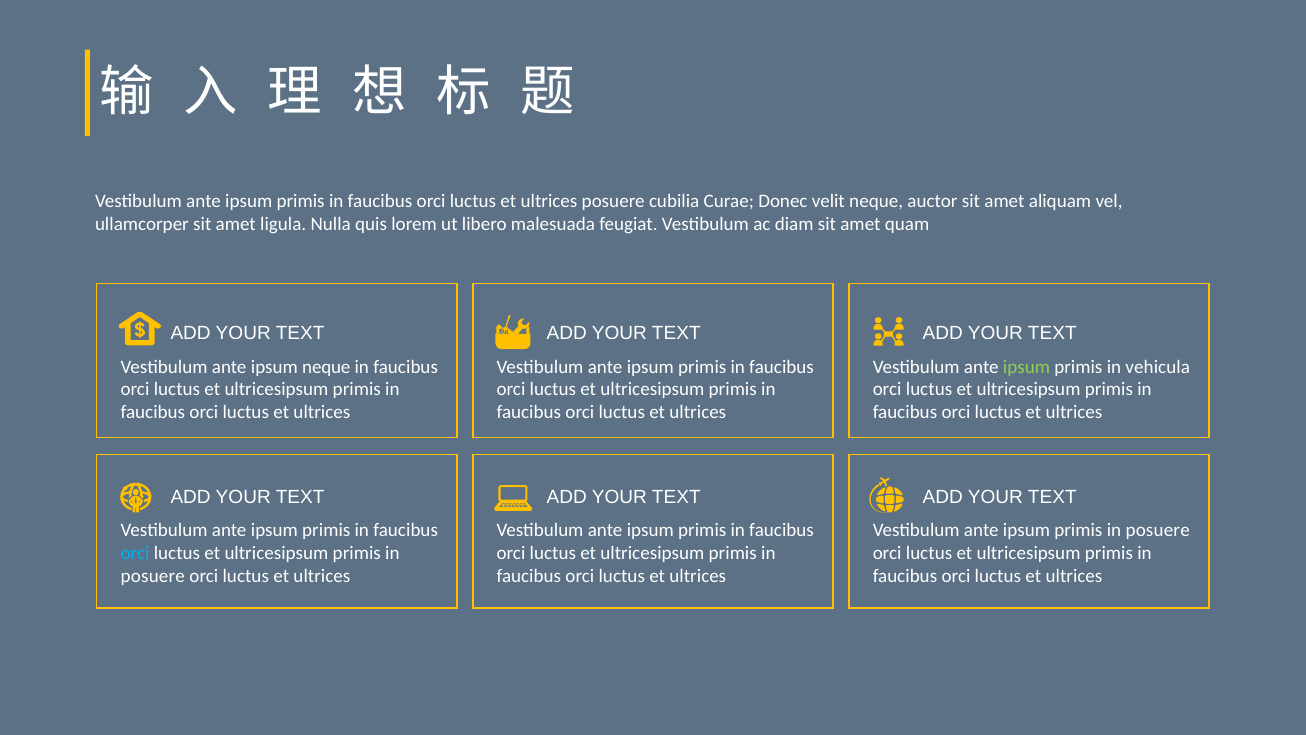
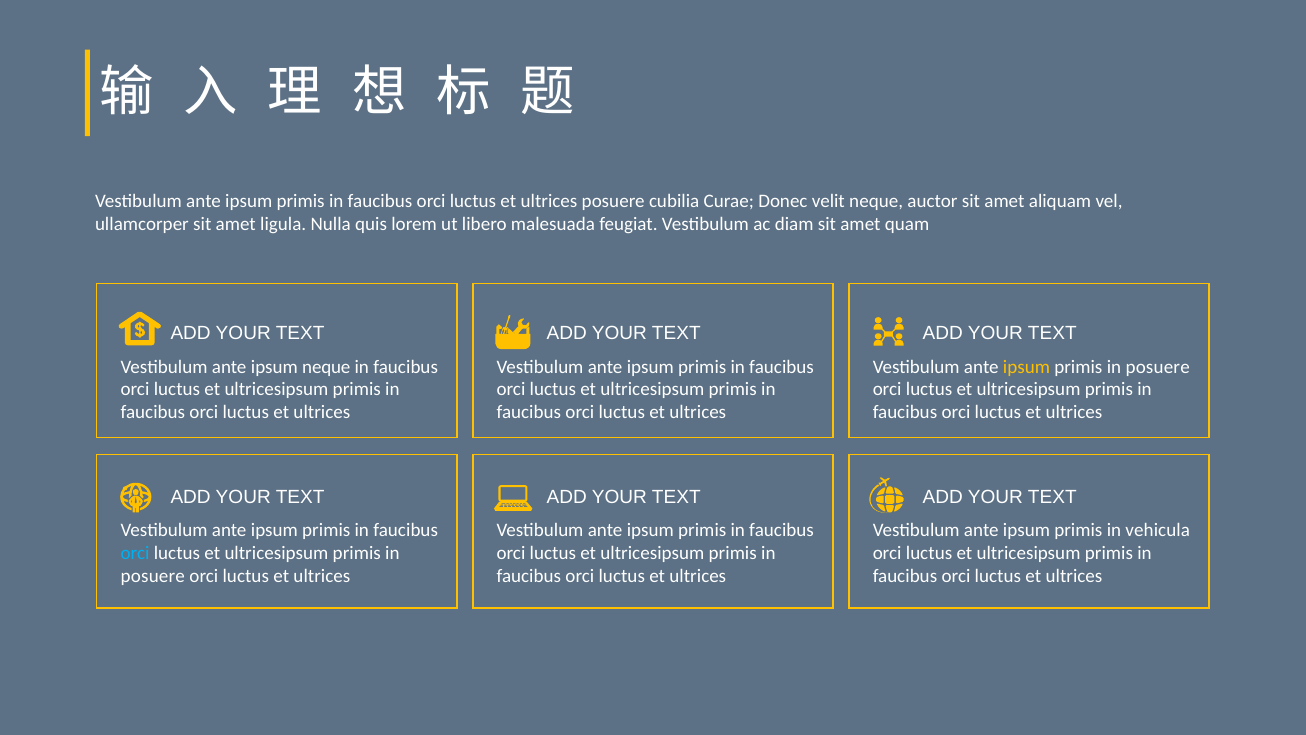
ipsum colour: light green -> yellow (1026, 367)
vehicula: vehicula -> posuere (1158, 367)
ipsum primis in posuere: posuere -> vehicula (1158, 530)
